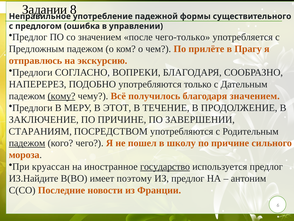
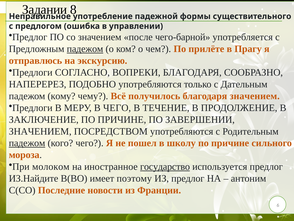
чего-только: чего-только -> чего-барной (183, 37)
падежом underline: none -> present (85, 49)
кому underline: present -> none (62, 96)
В ЭТОТ: ЭТОТ -> ЧЕГО (117, 108)
СТАРАНИЯМ: СТАРАНИЯМ -> ЗНАЧЕНИЕМ (40, 131)
круассан: круассан -> молоком (51, 166)
